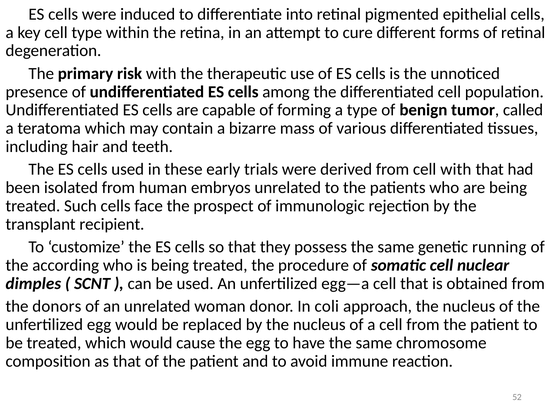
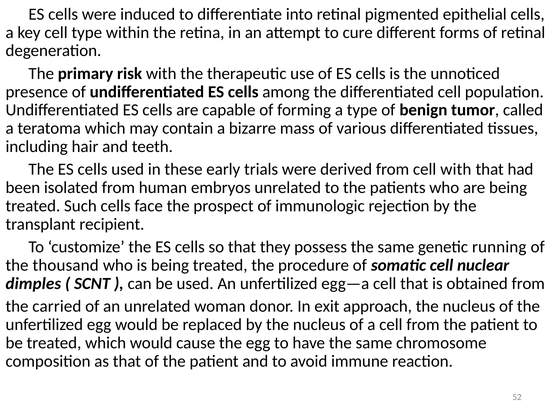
according: according -> thousand (66, 265)
donors: donors -> carried (57, 307)
coli: coli -> exit (327, 307)
